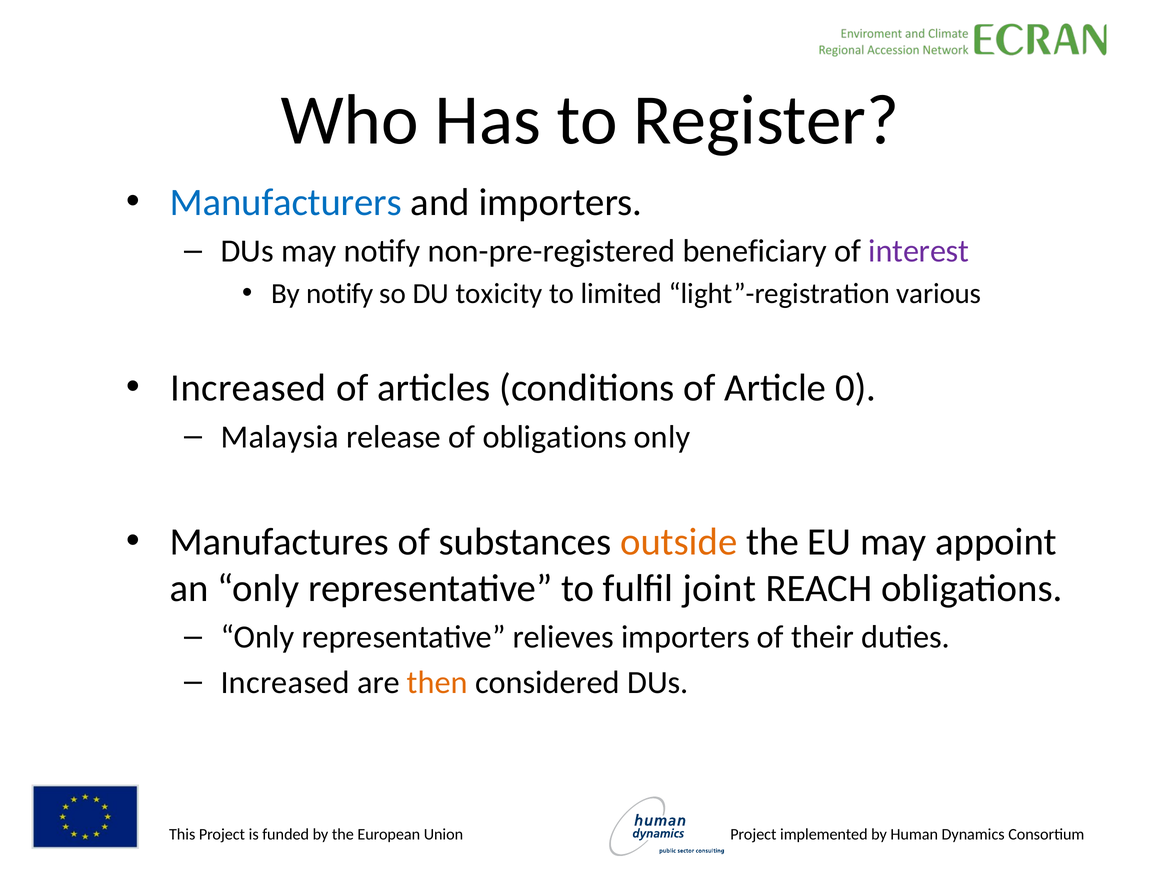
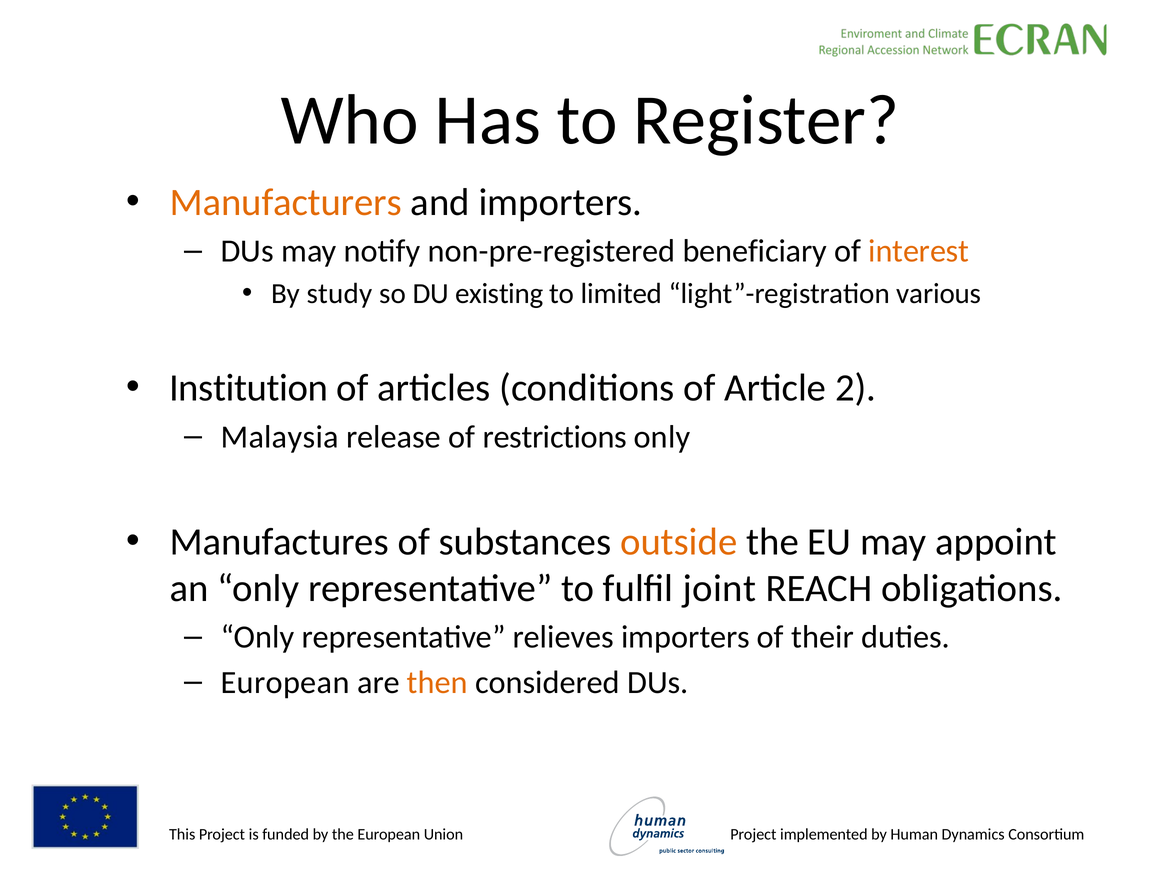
Manufacturers colour: blue -> orange (286, 202)
interest colour: purple -> orange (919, 251)
By notify: notify -> study (340, 293)
toxicity: toxicity -> existing (499, 293)
Increased: Increased -> Institution (249, 388)
0: 0 -> 2 (856, 388)
of obligations: obligations -> restrictions (555, 436)
Increased: Increased -> European (285, 682)
